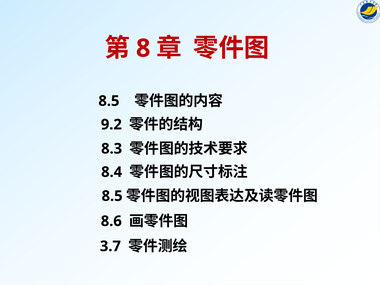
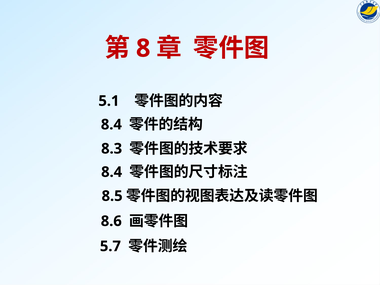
8.5: 8.5 -> 5.1 (109, 101)
9.2: 9.2 -> 8.4 (111, 125)
3.7: 3.7 -> 5.7 (110, 246)
